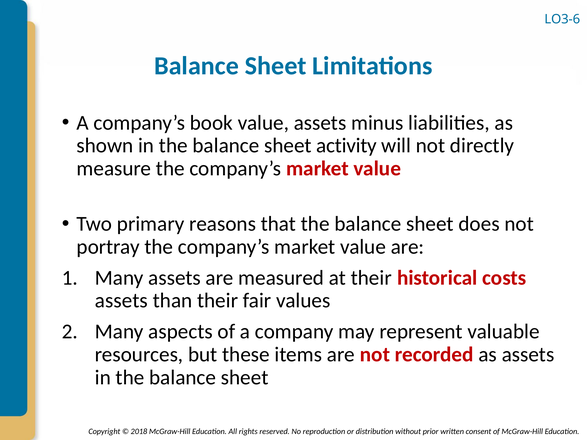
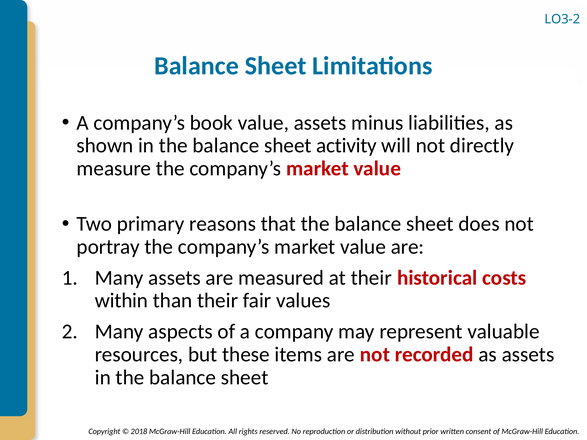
LO3-6: LO3-6 -> LO3-2 (562, 19)
assets: assets -> within (121, 301)
